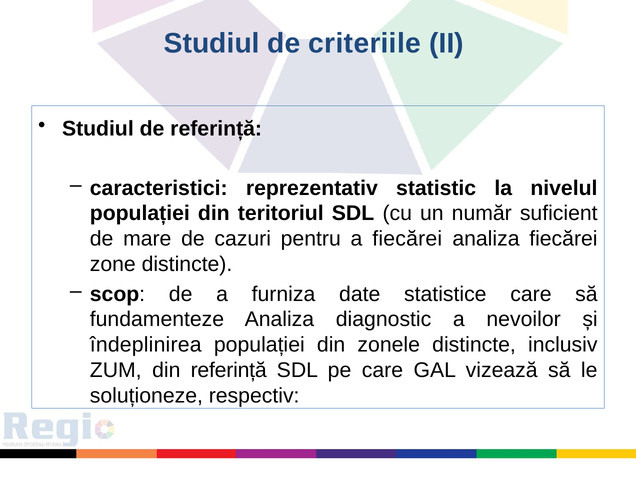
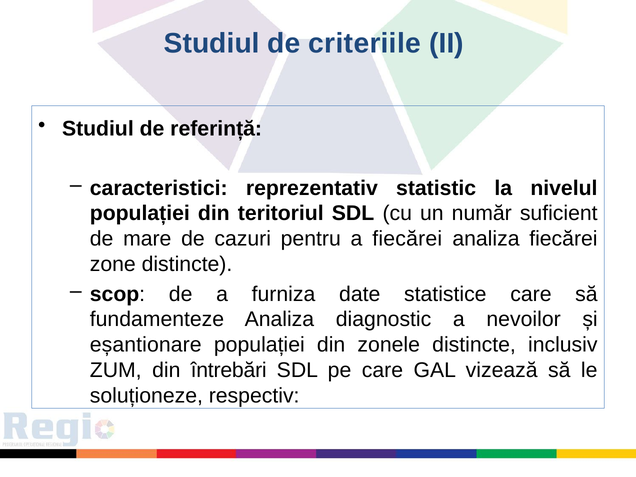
îndeplinirea: îndeplinirea -> eșantionare (146, 345)
din referință: referință -> întrebări (229, 370)
